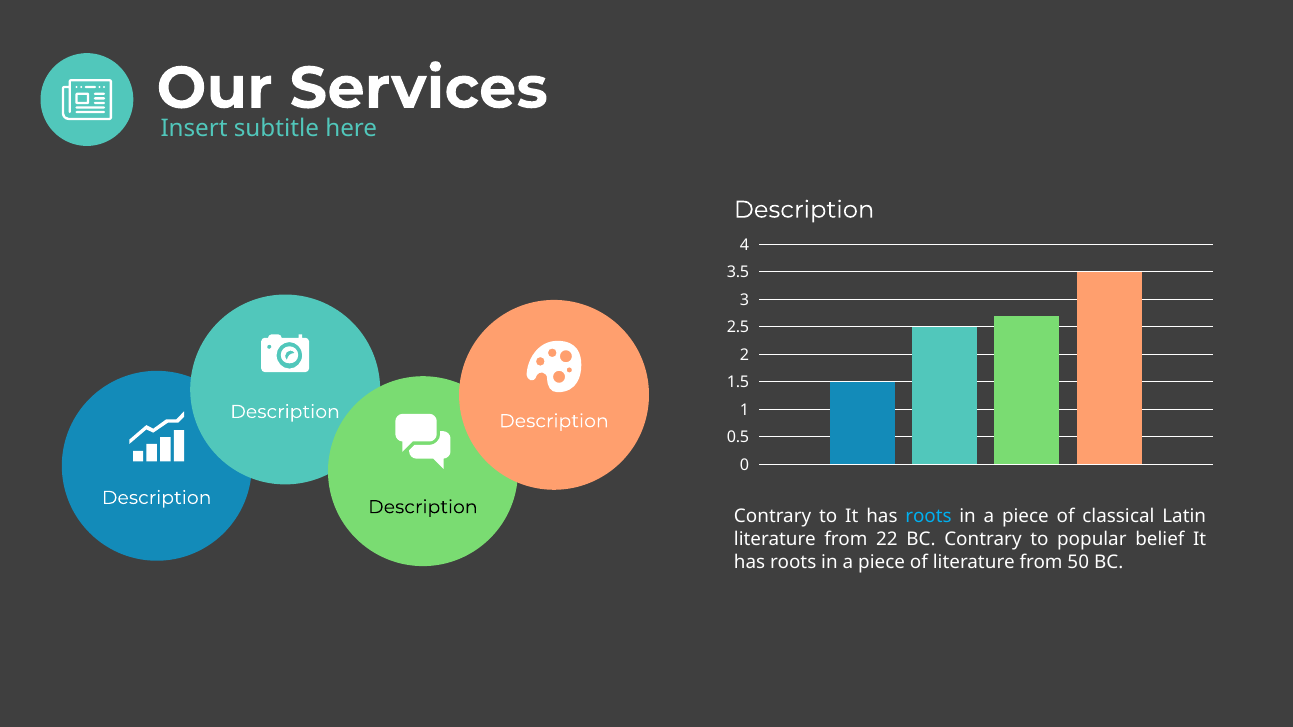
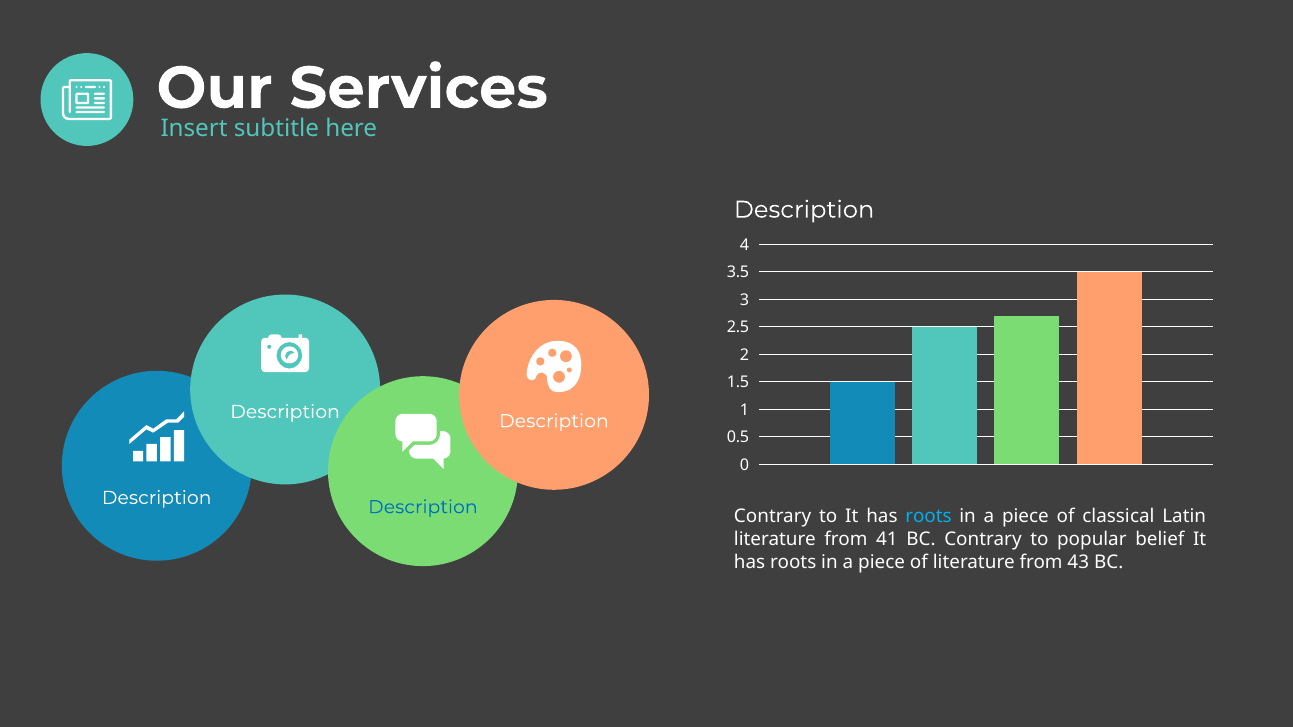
Description colour: black -> blue (423, 507)
22: 22 -> 41 (887, 540)
50: 50 -> 43 (1078, 562)
